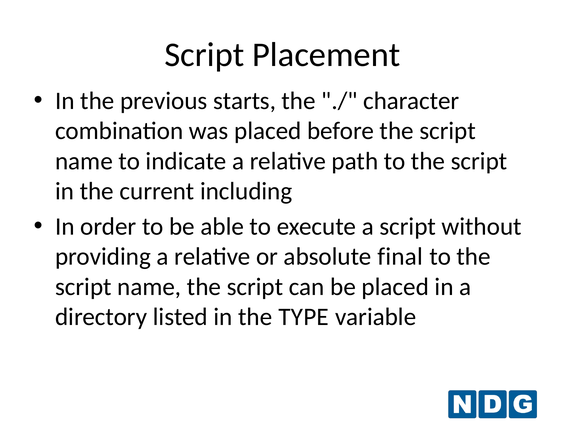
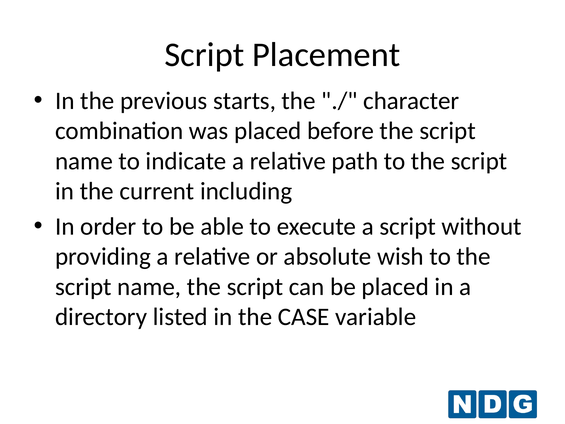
final: final -> wish (400, 257)
TYPE: TYPE -> CASE (304, 317)
